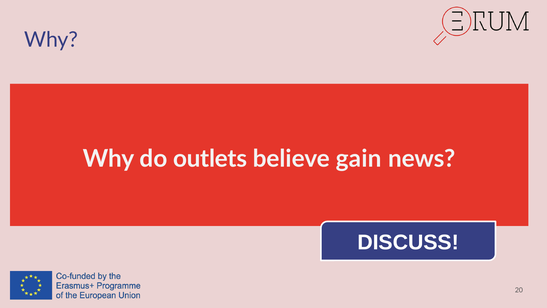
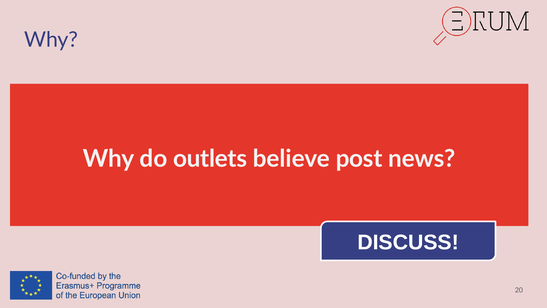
gain: gain -> post (359, 159)
